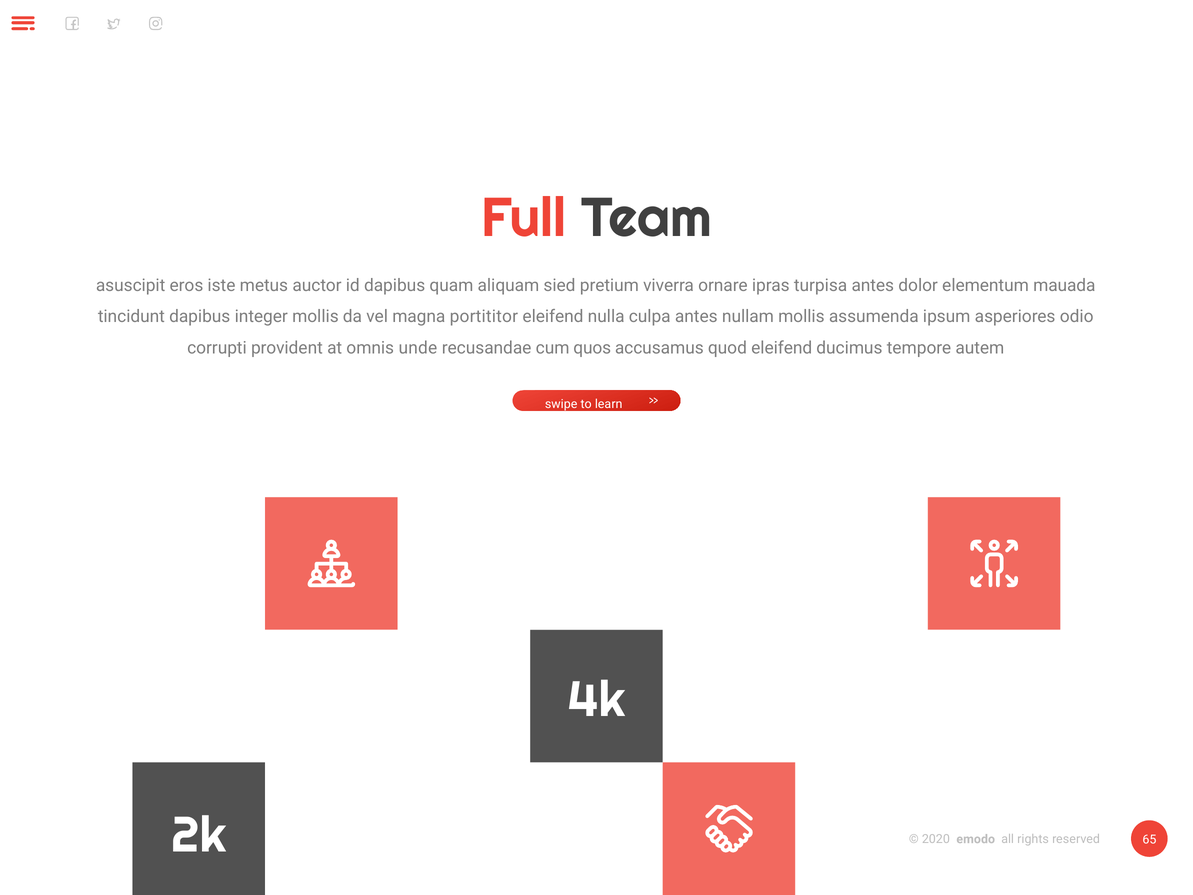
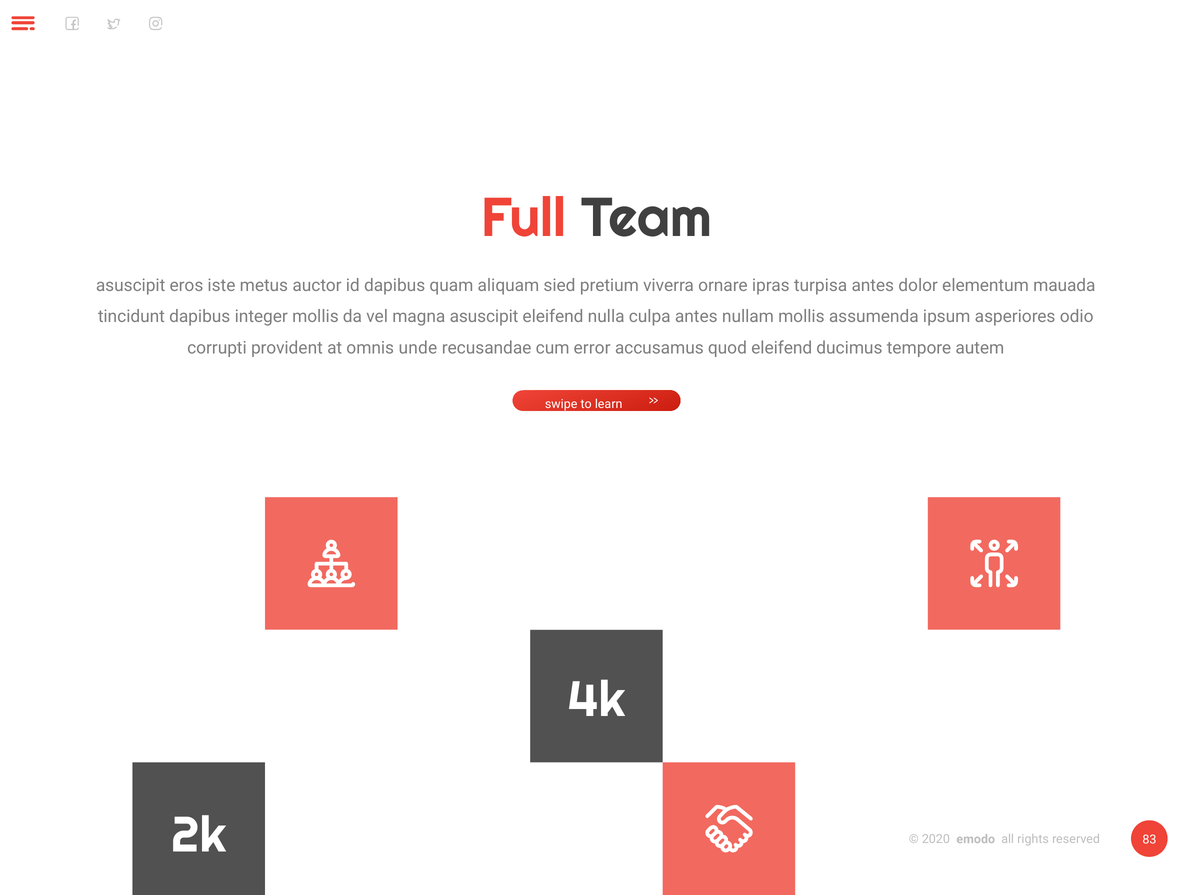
magna portititor: portititor -> asuscipit (484, 317)
quos: quos -> error (592, 348)
65: 65 -> 83 (1149, 839)
